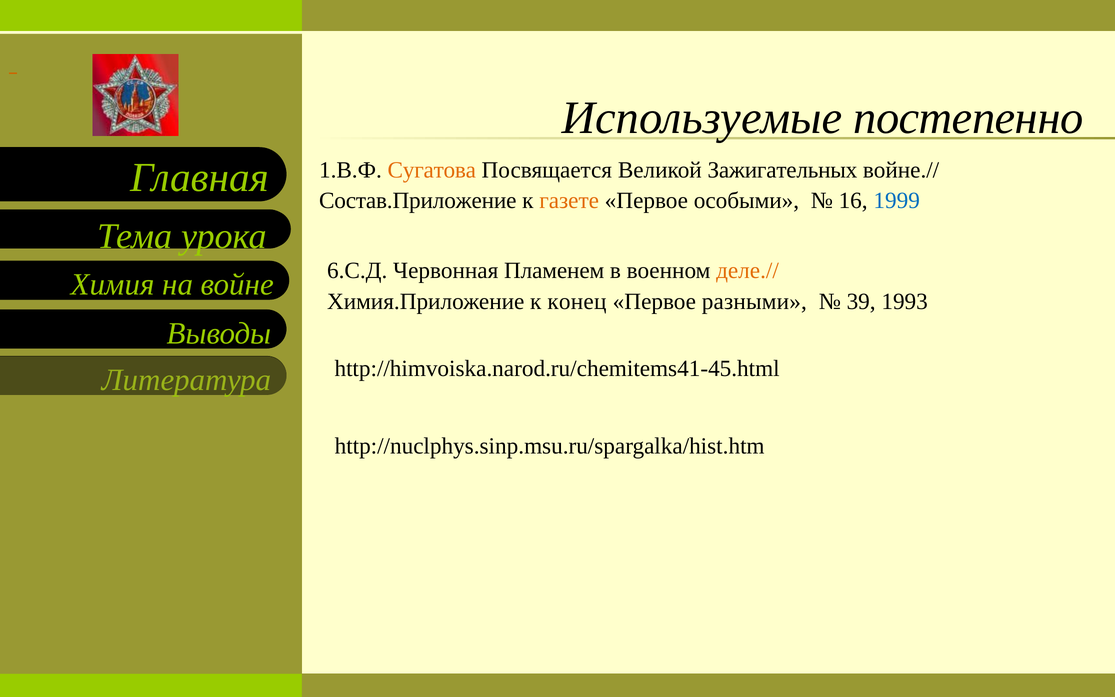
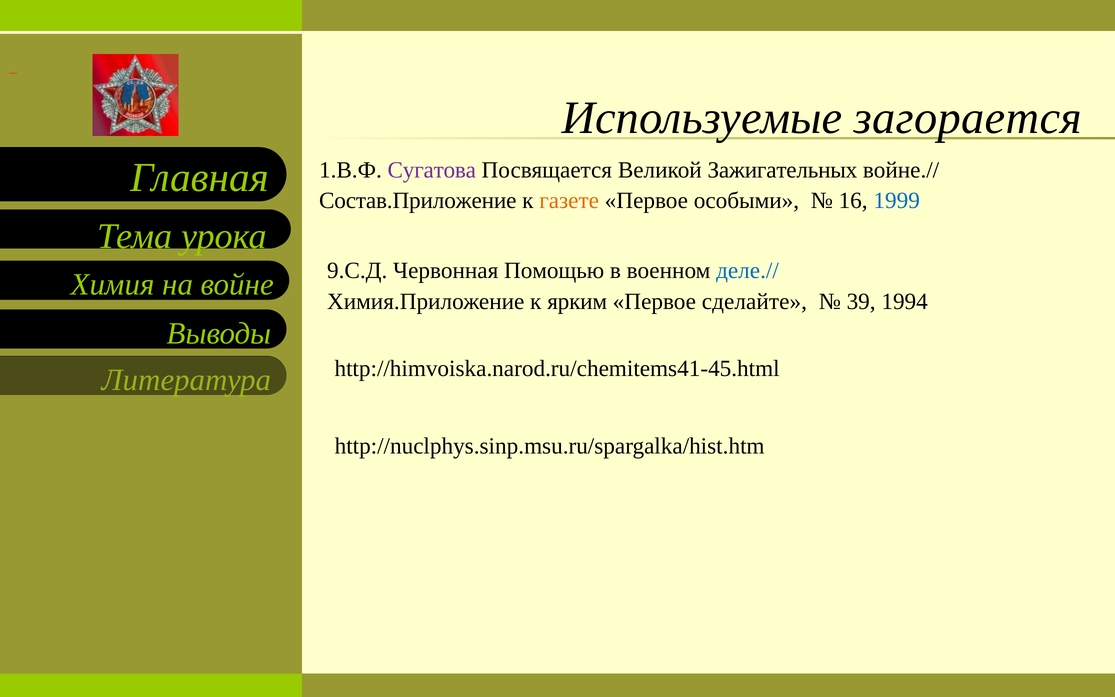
постепенно: постепенно -> загорается (968, 118)
Сугатова colour: orange -> purple (432, 170)
6.С.Д: 6.С.Д -> 9.С.Д (357, 271)
Пламенем: Пламенем -> Помощью (554, 271)
деле.// colour: orange -> blue (747, 271)
конец: конец -> ярким (577, 301)
разными: разными -> сделайте (754, 301)
1993: 1993 -> 1994 (905, 301)
